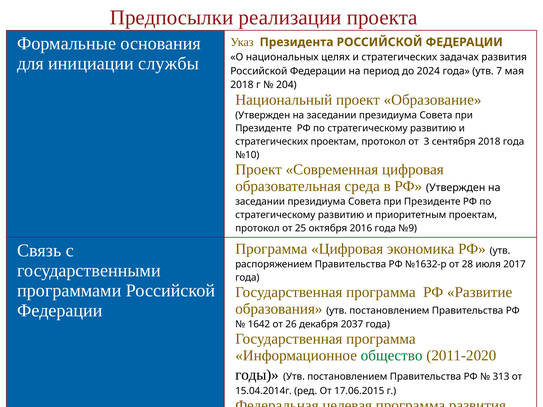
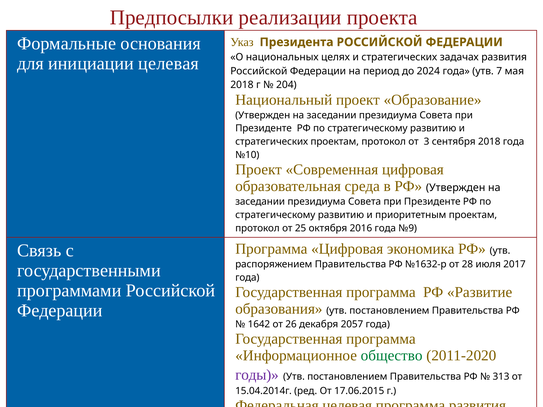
инициации службы: службы -> целевая (169, 63)
2037: 2037 -> 2057 (352, 325)
годы colour: black -> purple (257, 375)
